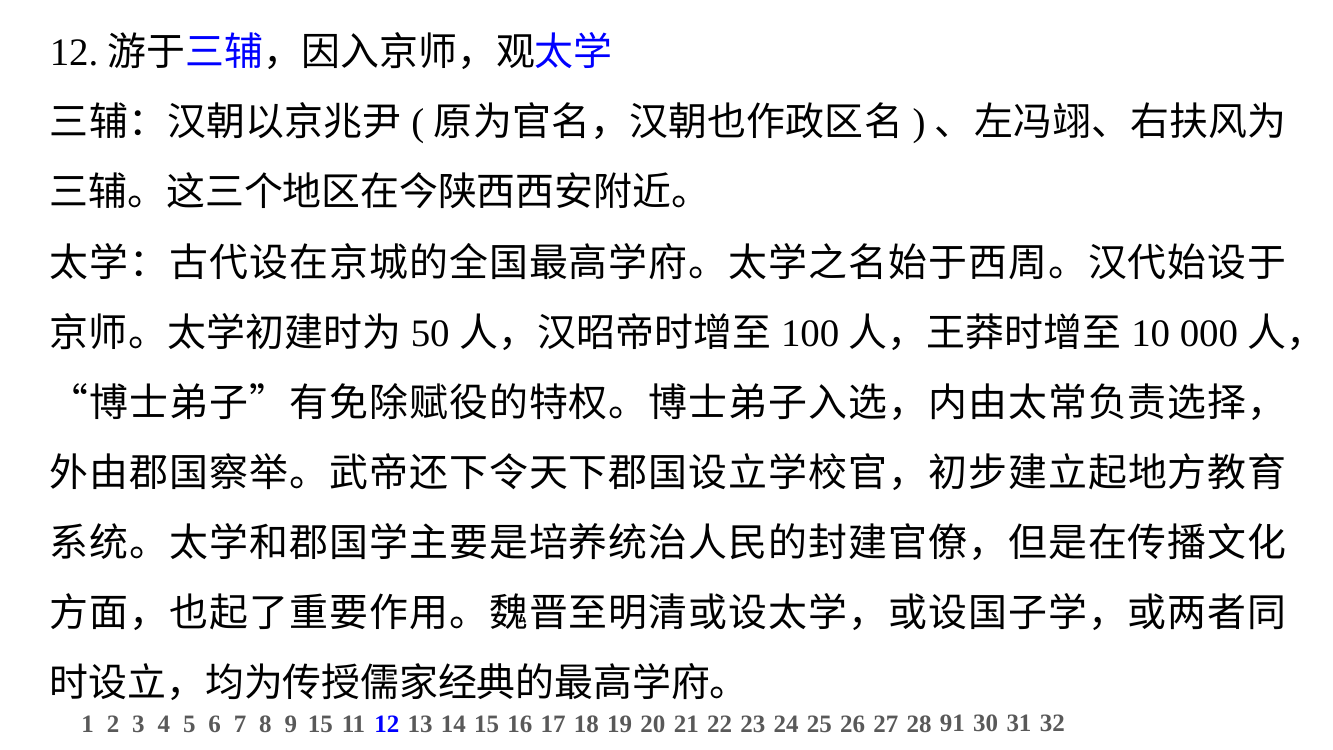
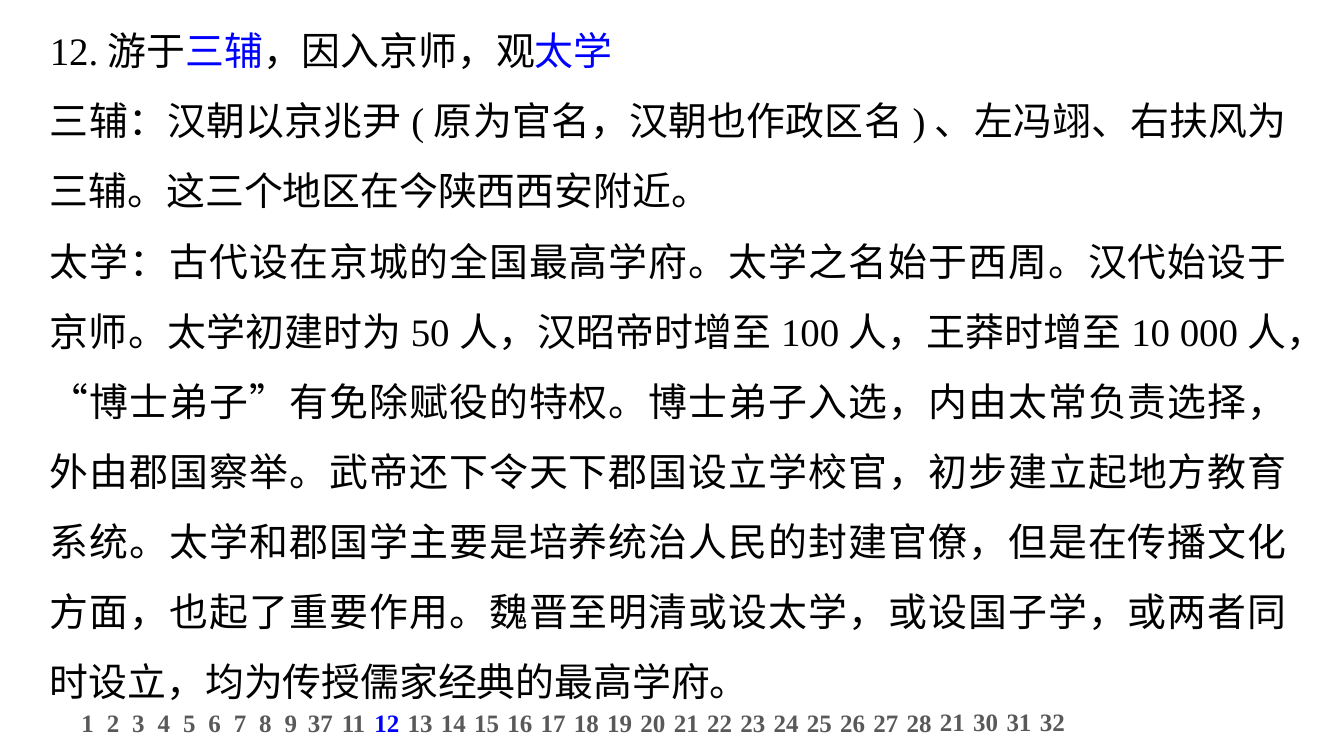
9 15: 15 -> 37 (320, 724)
28 91: 91 -> 21 (952, 723)
